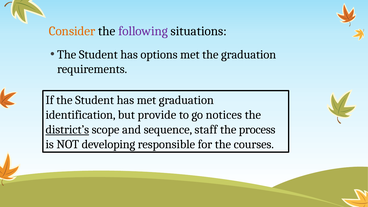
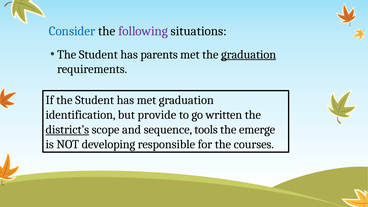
Consider colour: orange -> blue (72, 31)
options: options -> parents (159, 54)
graduation underline: none -> present (249, 54)
notices: notices -> written (224, 115)
staff: staff -> tools (206, 130)
process: process -> emerge (257, 130)
